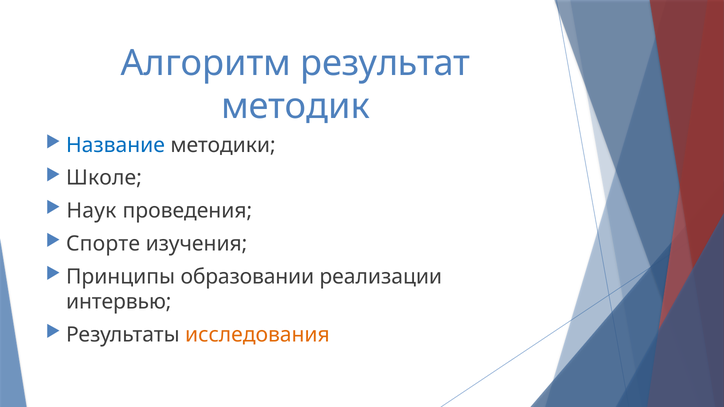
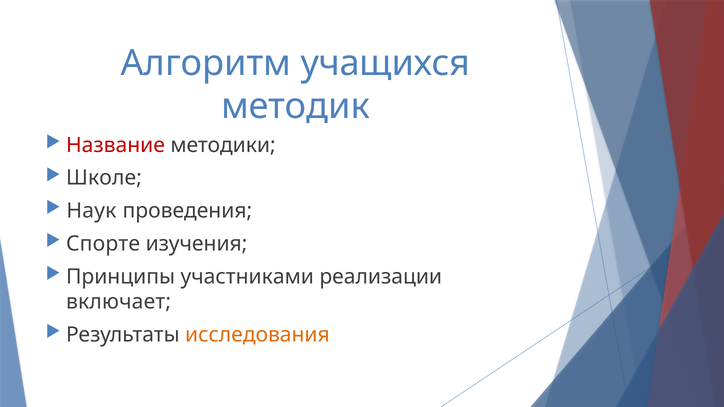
результат: результат -> учащихся (385, 63)
Название colour: blue -> red (115, 145)
образовании: образовании -> участниками (247, 277)
интервью: интервью -> включает (119, 302)
